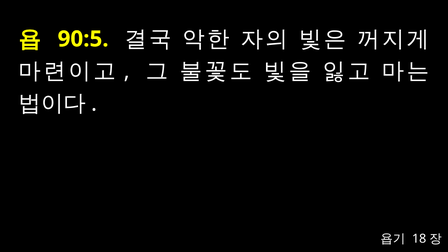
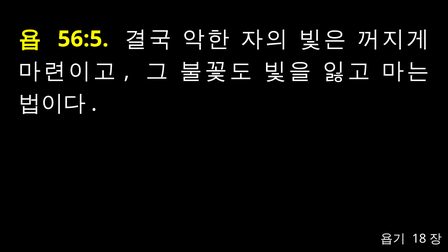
90:5: 90:5 -> 56:5 (83, 39)
